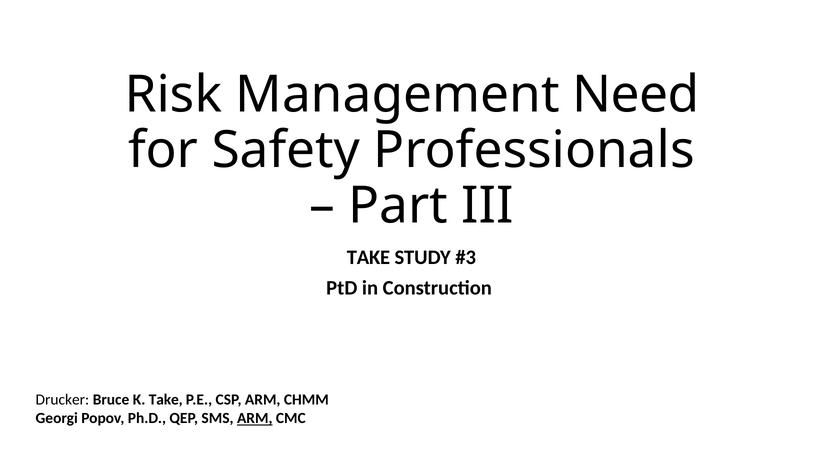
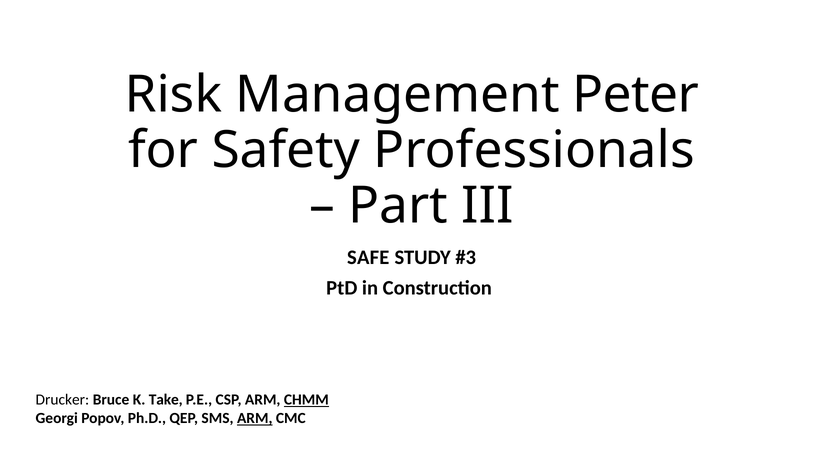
Need: Need -> Peter (636, 95)
TAKE: TAKE -> SAFE (368, 257)
CHMM underline: none -> present (306, 400)
